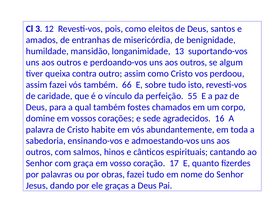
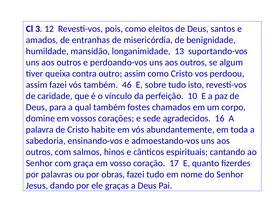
66: 66 -> 46 (127, 85)
55: 55 -> 10 (192, 96)
